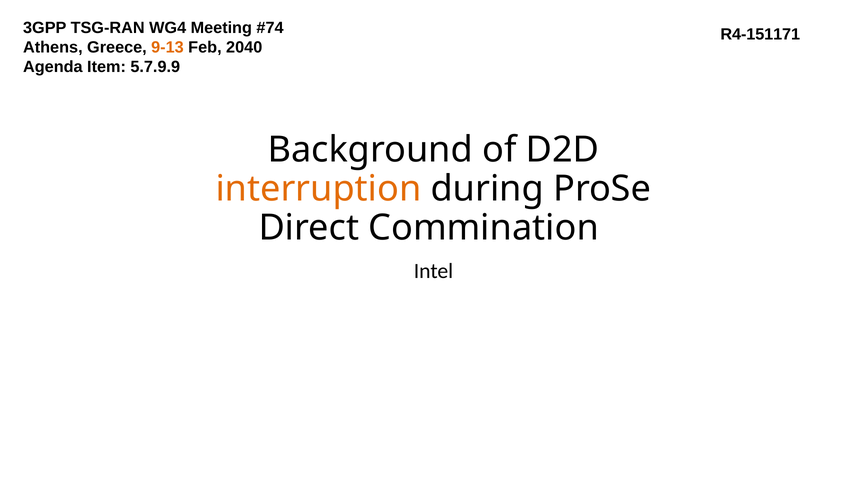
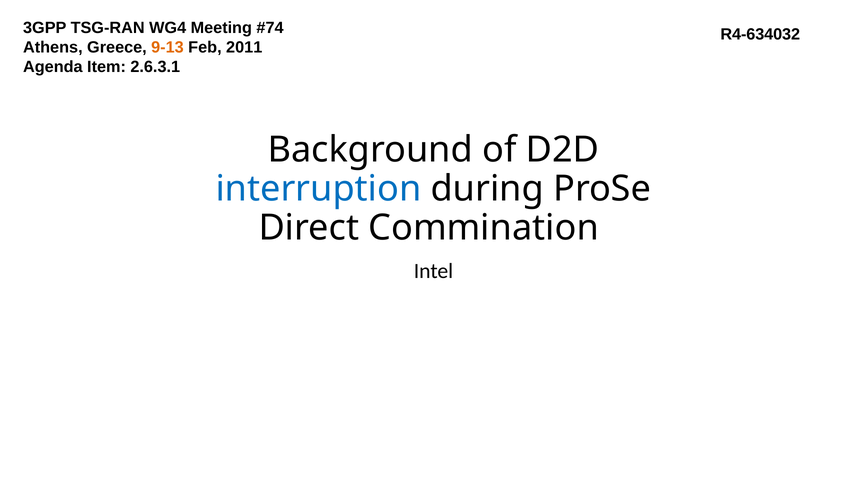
R4-151171: R4-151171 -> R4-634032 (760, 34)
2040: 2040 -> 2011 (244, 47)
5.7.9.9: 5.7.9.9 -> 2.6.3.1 (155, 67)
interruption colour: orange -> blue (318, 189)
